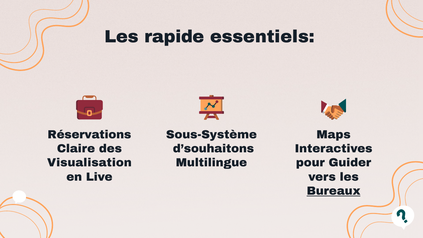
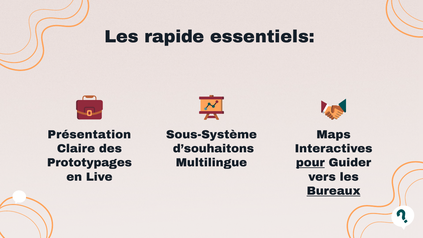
Réservations: Réservations -> Présentation (89, 134)
Visualisation: Visualisation -> Prototypages (89, 163)
pour underline: none -> present (310, 163)
